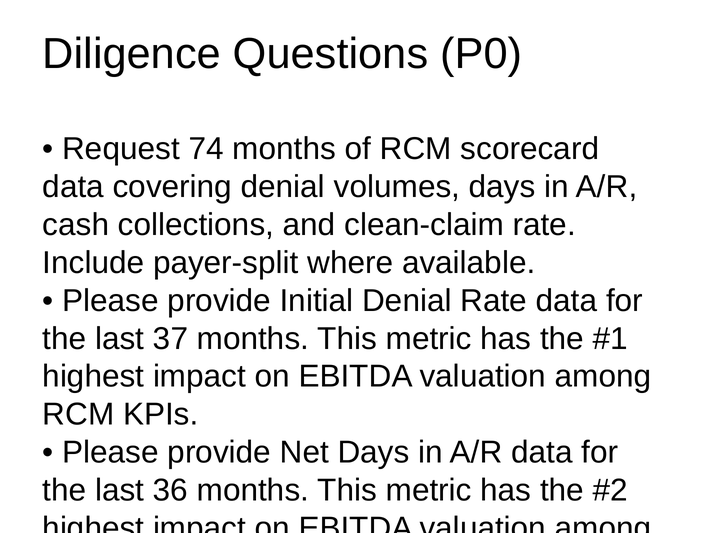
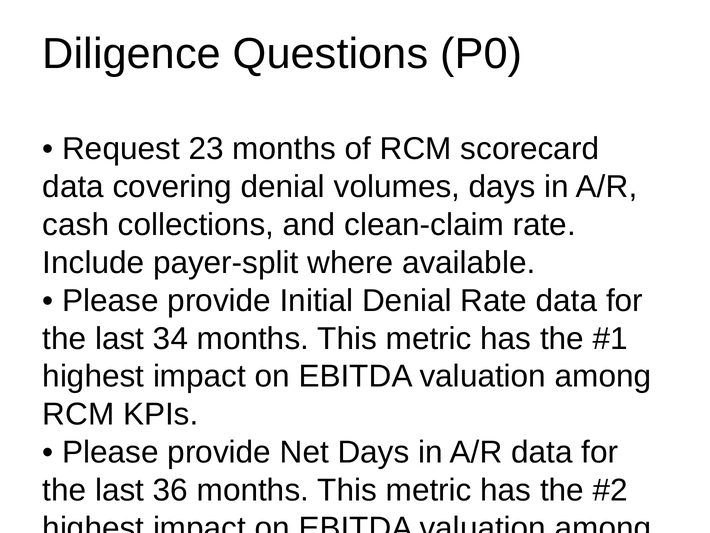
74: 74 -> 23 (206, 149)
37: 37 -> 34 (171, 338)
